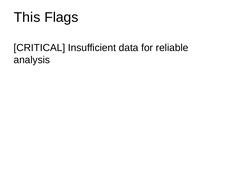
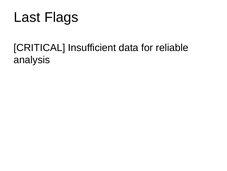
This: This -> Last (27, 17)
